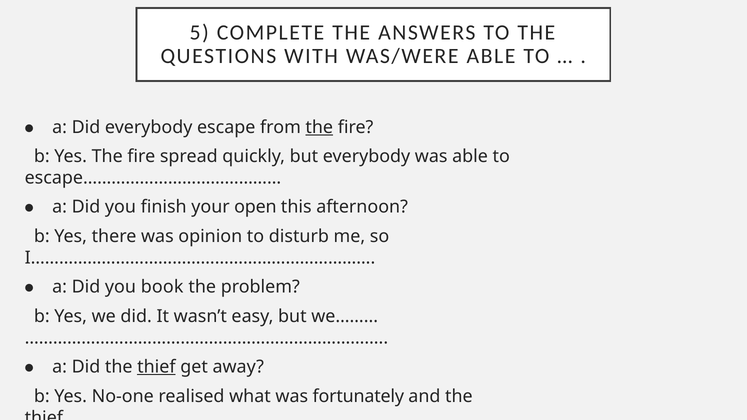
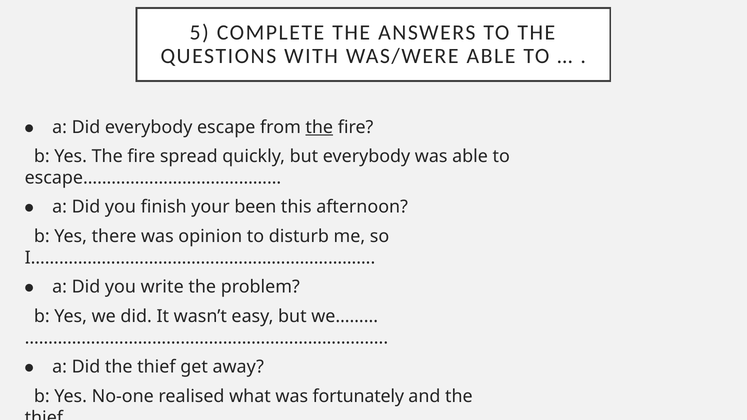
open: open -> been (255, 207)
book: book -> write (162, 287)
thief underline: present -> none (156, 367)
